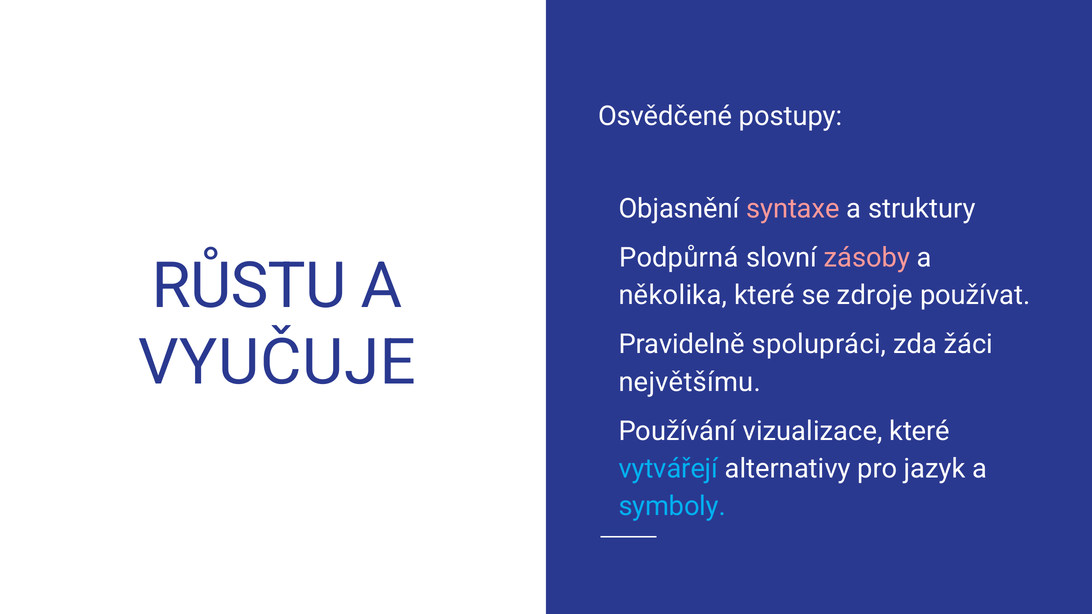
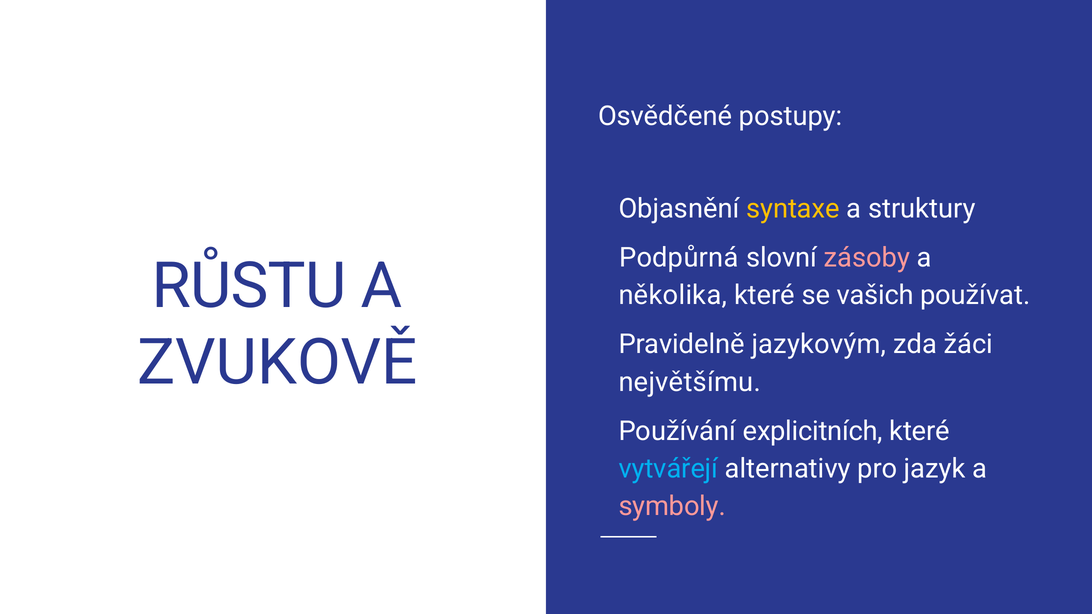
syntaxe colour: pink -> yellow (793, 209)
zdroje: zdroje -> vašich (875, 295)
spolupráci: spolupráci -> jazykovým (819, 345)
VYUČUJE: VYUČUJE -> ZVUKOVĚ (277, 363)
vizualizace: vizualizace -> explicitních (813, 431)
symboly colour: light blue -> pink (672, 507)
